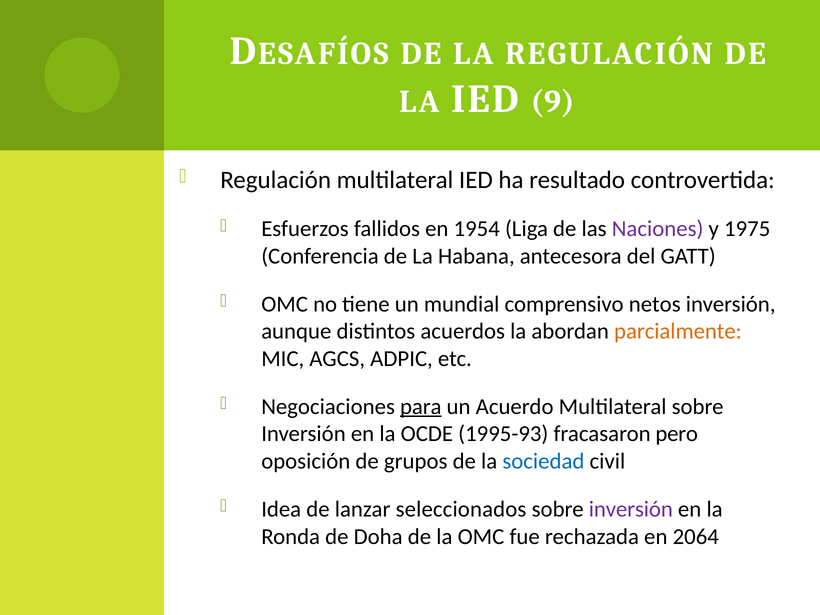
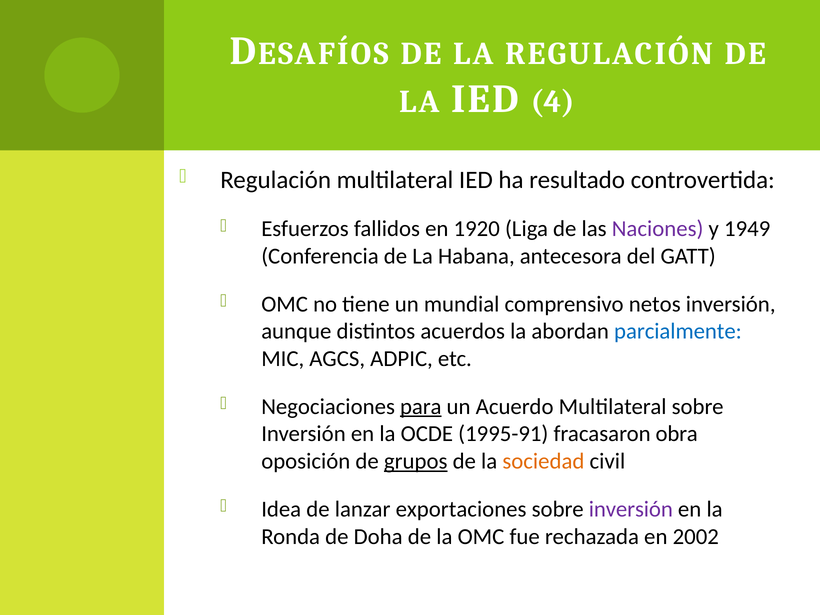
9: 9 -> 4 (553, 102)
1954: 1954 -> 1920 (477, 229)
1975: 1975 -> 1949 (747, 229)
parcialmente colour: orange -> blue (678, 331)
1995-93: 1995-93 -> 1995-91 (503, 434)
pero: pero -> obra (677, 434)
grupos underline: none -> present (416, 461)
sociedad colour: blue -> orange (543, 461)
seleccionados: seleccionados -> exportaciones (461, 509)
2064: 2064 -> 2002 (696, 536)
